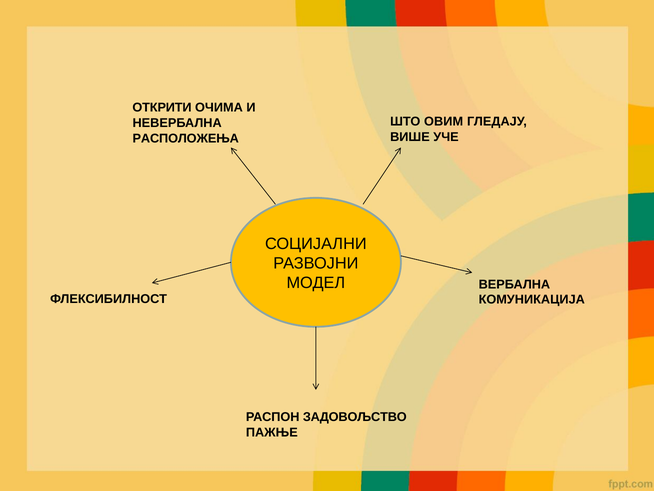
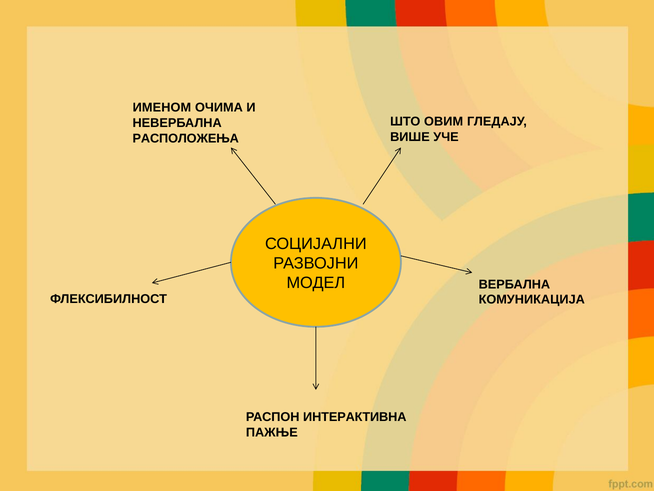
ОТКРИТИ: ОТКРИТИ -> ИМЕНОМ (162, 108)
ЗАДОВОЉСТВО: ЗАДОВОЉСТВО -> ИНТЕРАКТИВНА (355, 417)
